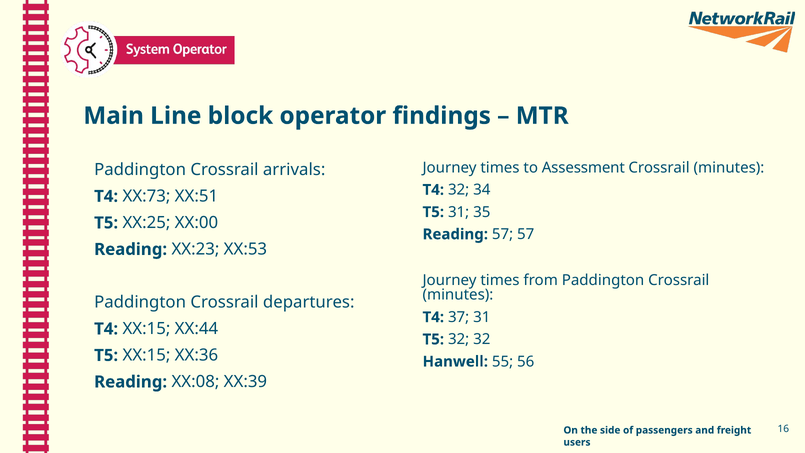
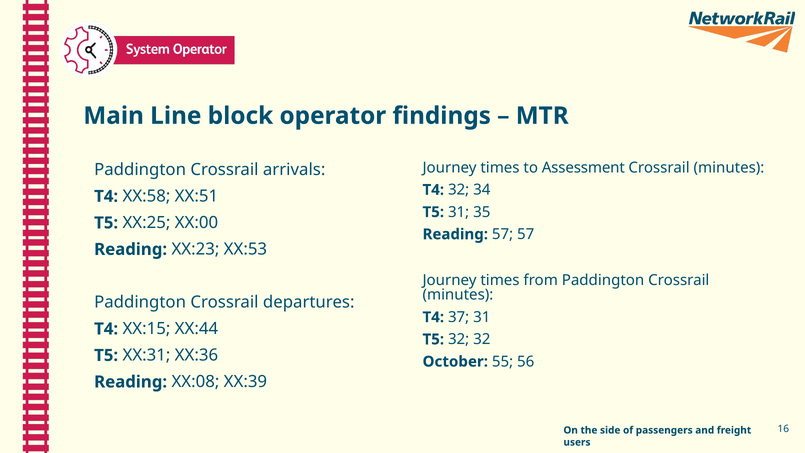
XX:73: XX:73 -> XX:58 (146, 196)
T5 XX:15: XX:15 -> XX:31 (146, 355)
Hanwell: Hanwell -> October (455, 361)
